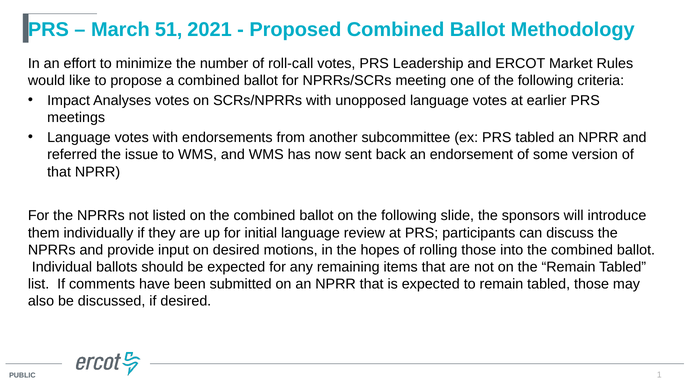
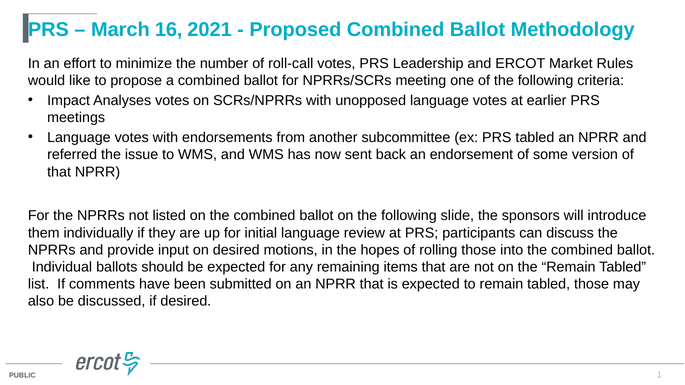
51: 51 -> 16 (169, 30)
